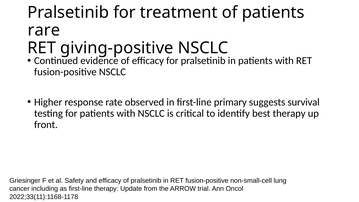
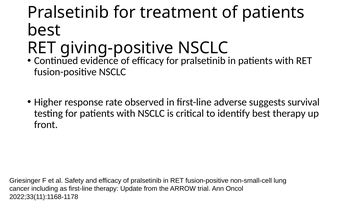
rare: rare -> best (44, 30)
primary: primary -> adverse (230, 102)
